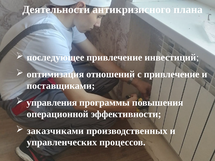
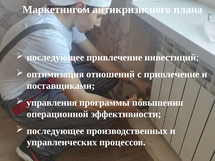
Деятельности: Деятельности -> Маркетингом (56, 10)
заказчиками: заказчиками -> последующее (55, 131)
